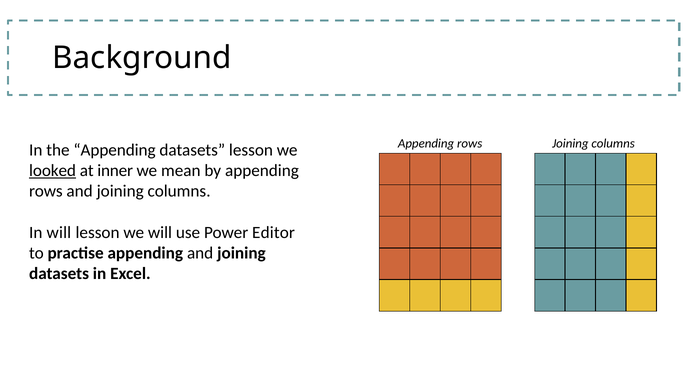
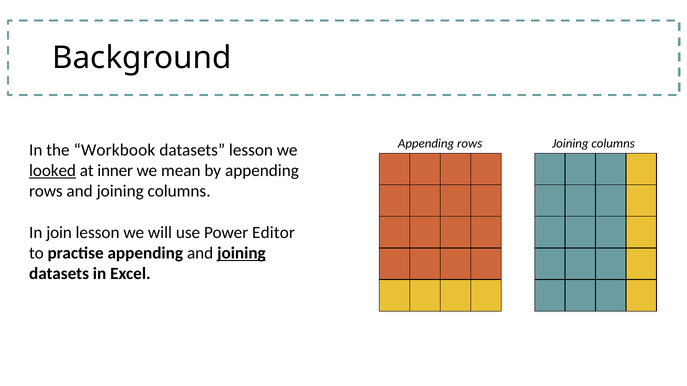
the Appending: Appending -> Workbook (114, 150)
In will: will -> join (59, 233)
joining underline: none -> present (241, 253)
